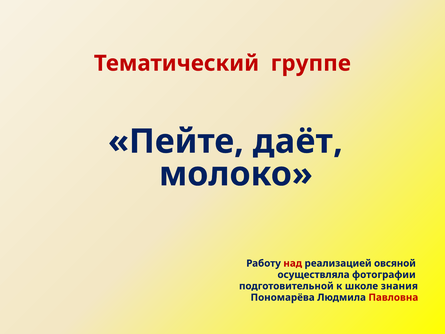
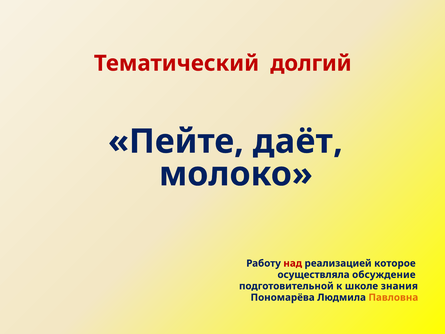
группе: группе -> долгий (311, 63)
овсяной: овсяной -> которое (395, 263)
фотографии: фотографии -> обсуждение (384, 274)
Павловна colour: red -> orange (393, 297)
